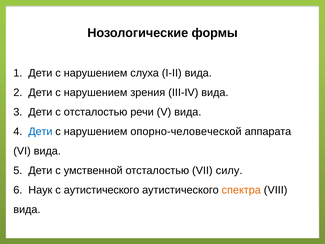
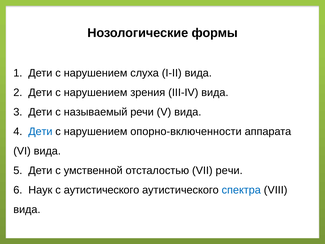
с отсталостью: отсталостью -> называемый (96, 112)
опорно-человеческой: опорно-человеческой -> опорно-включенности (186, 131)
VII силу: силу -> речи (229, 170)
спектра colour: orange -> blue (241, 190)
